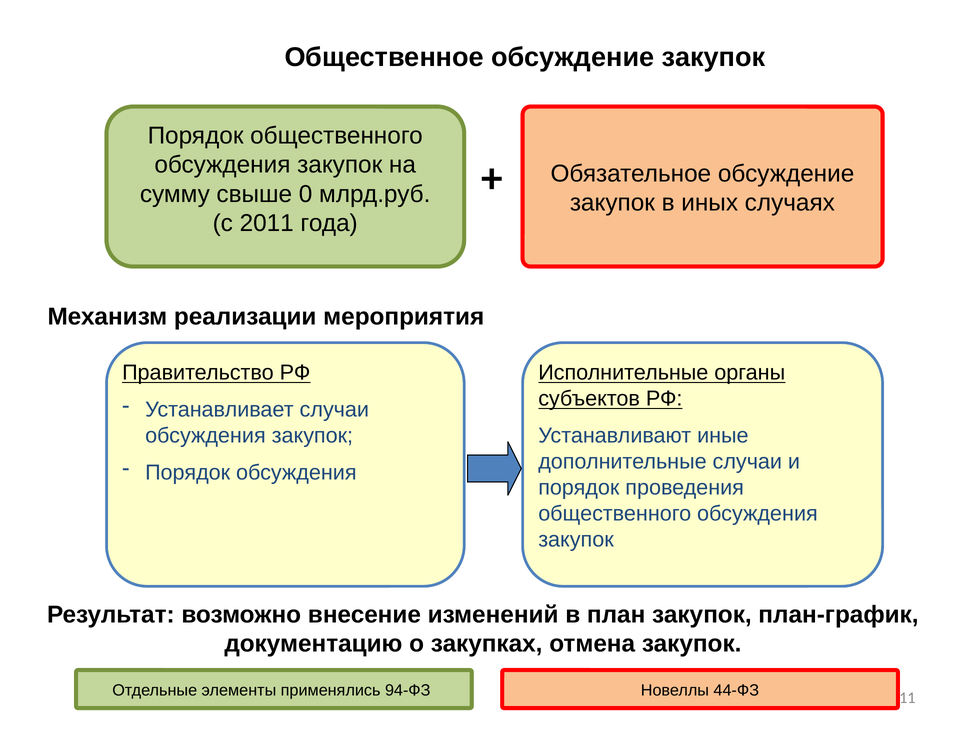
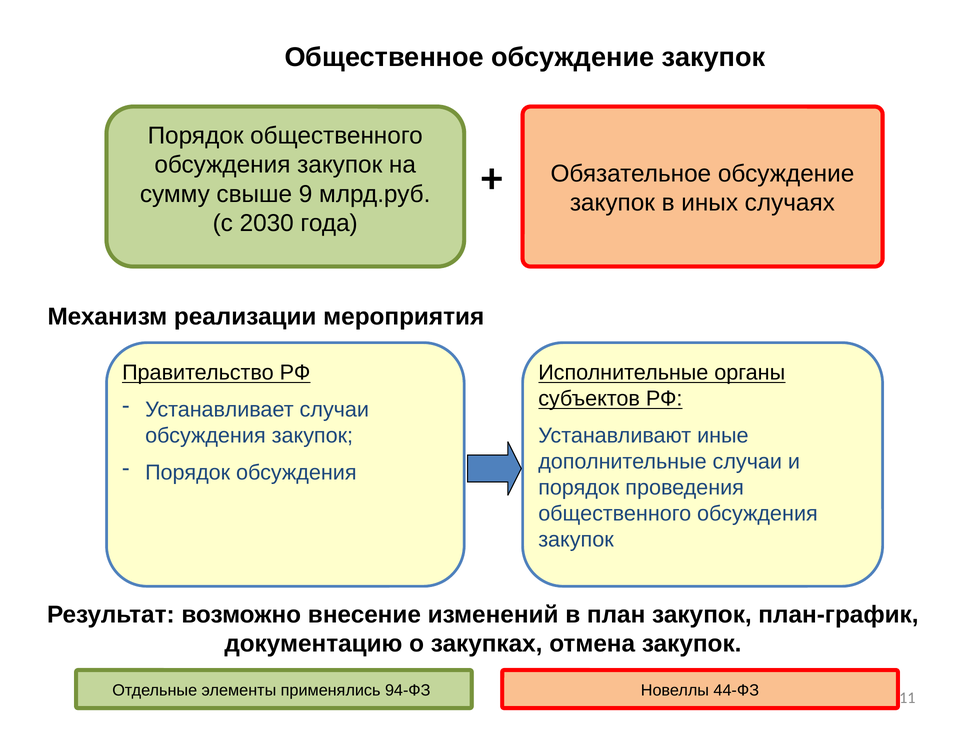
0: 0 -> 9 (306, 194)
2011: 2011 -> 2030 (267, 223)
